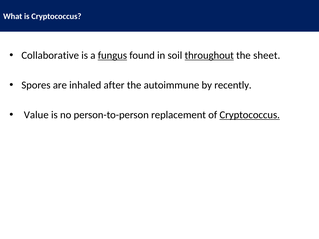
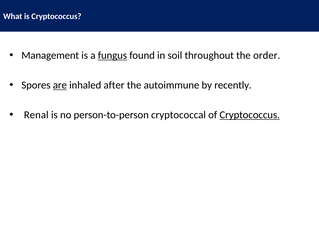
Collaborative: Collaborative -> Management (50, 55)
throughout underline: present -> none (209, 55)
sheet: sheet -> order (267, 55)
are underline: none -> present (60, 85)
Value: Value -> Renal (36, 115)
replacement: replacement -> cryptococcal (179, 115)
